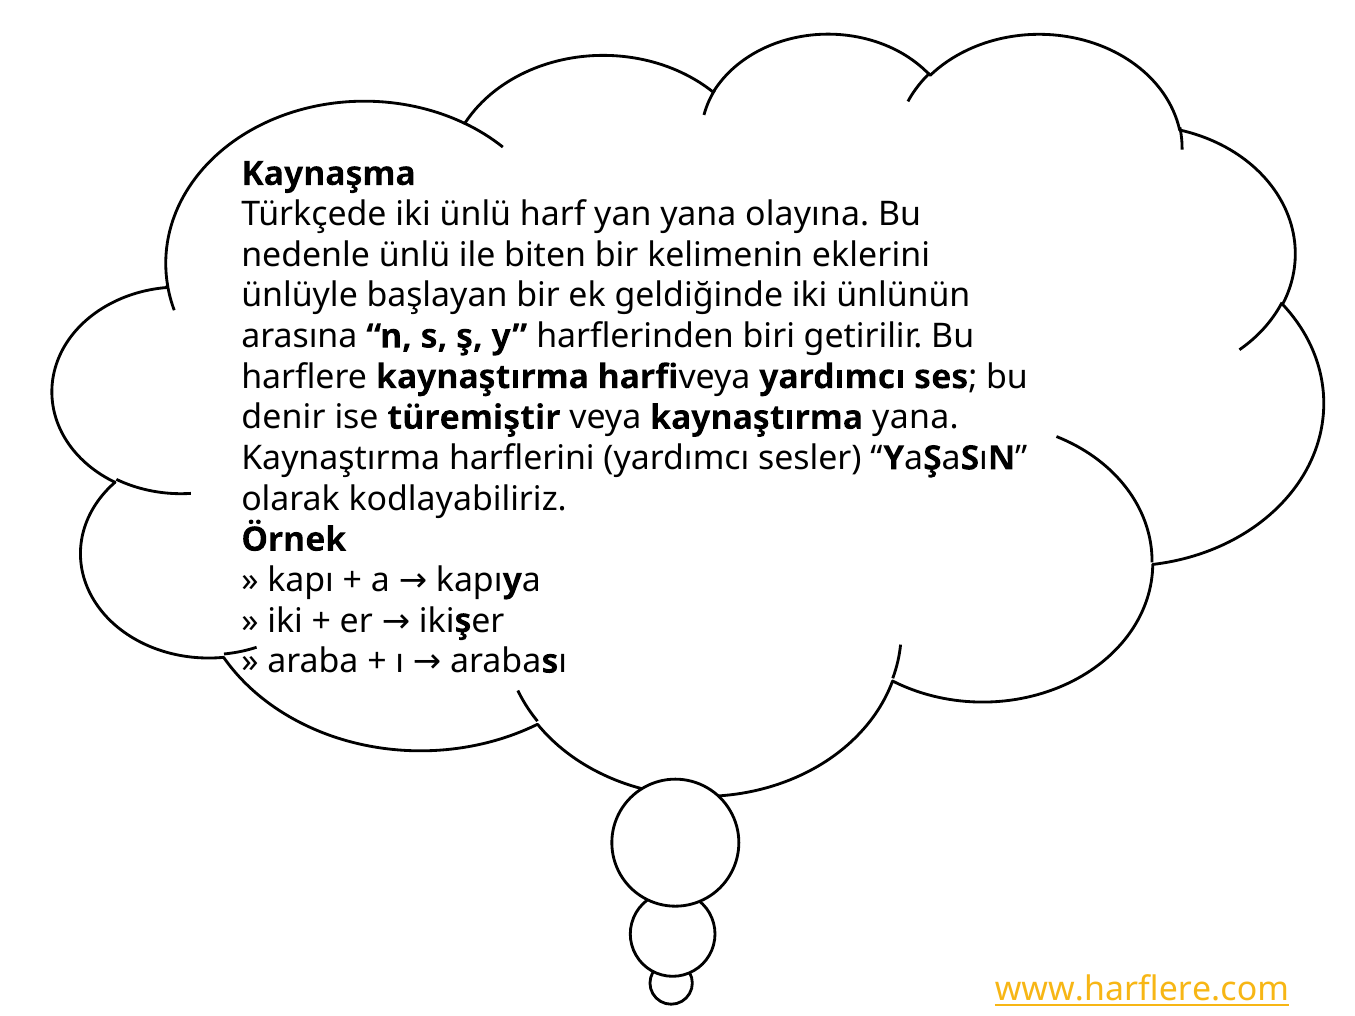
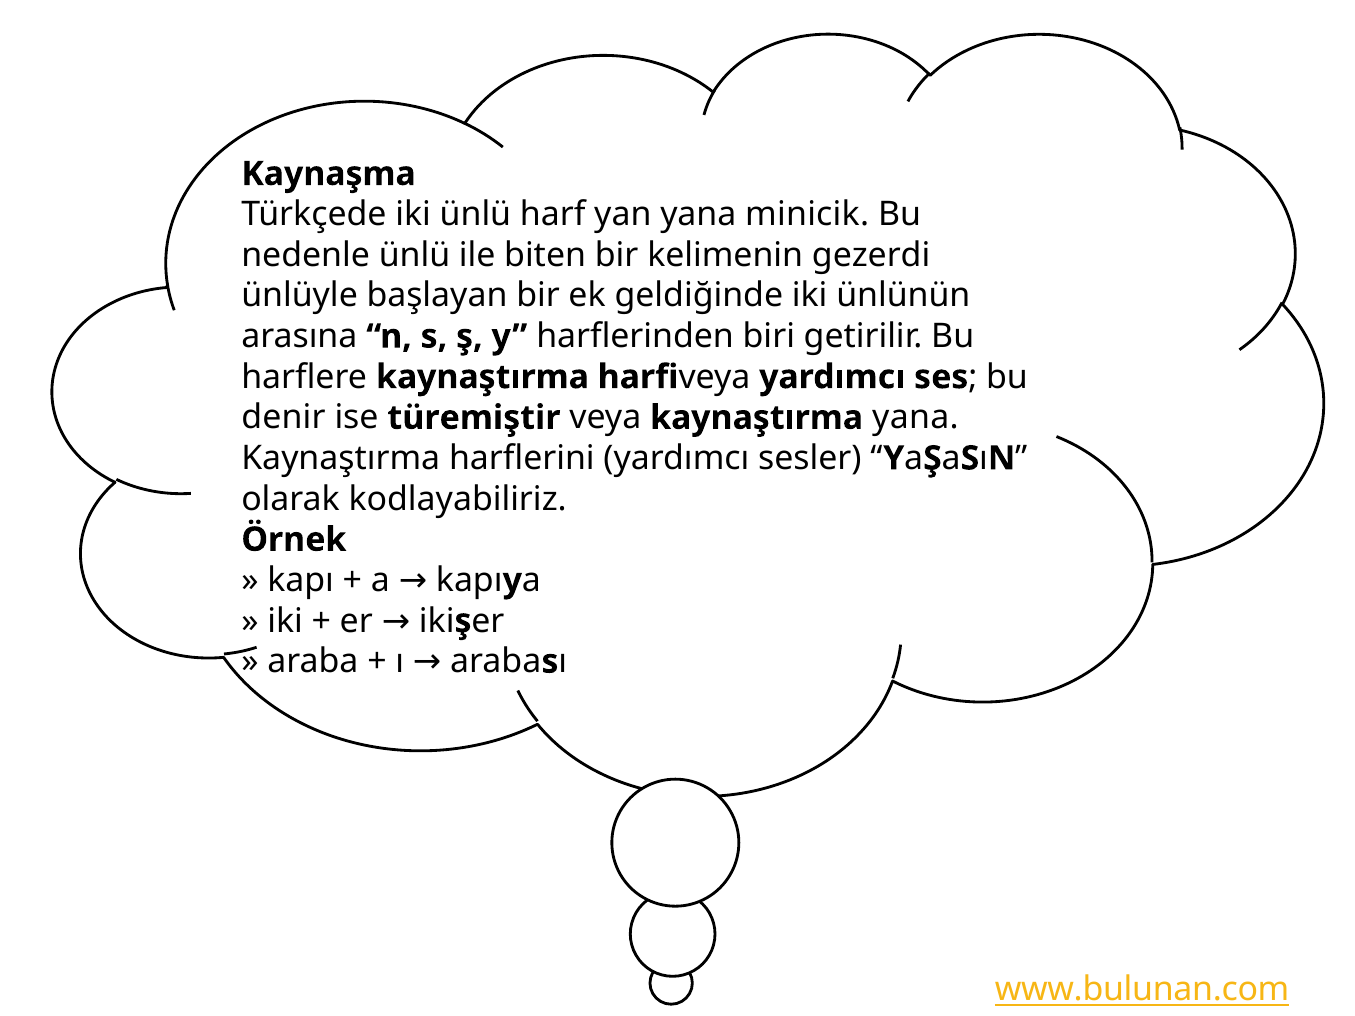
olayına: olayına -> minicik (807, 215)
eklerini: eklerini -> gezerdi (871, 255)
www.harflere.com: www.harflere.com -> www.bulunan.com (1142, 990)
